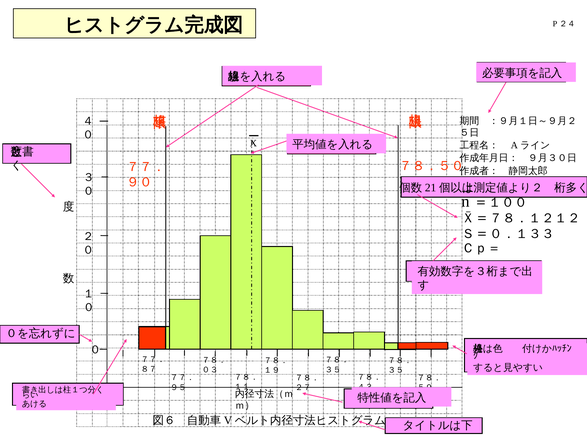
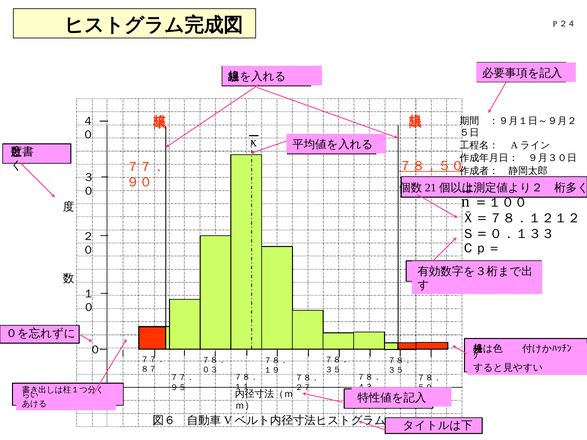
７８．５０ underline: none -> present (431, 166)
